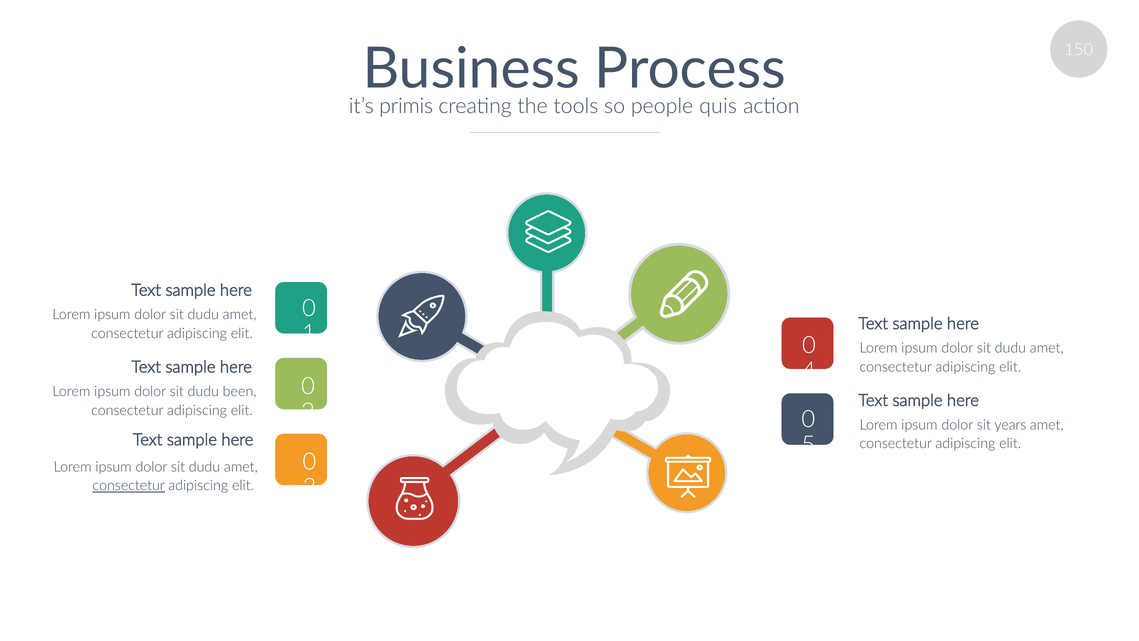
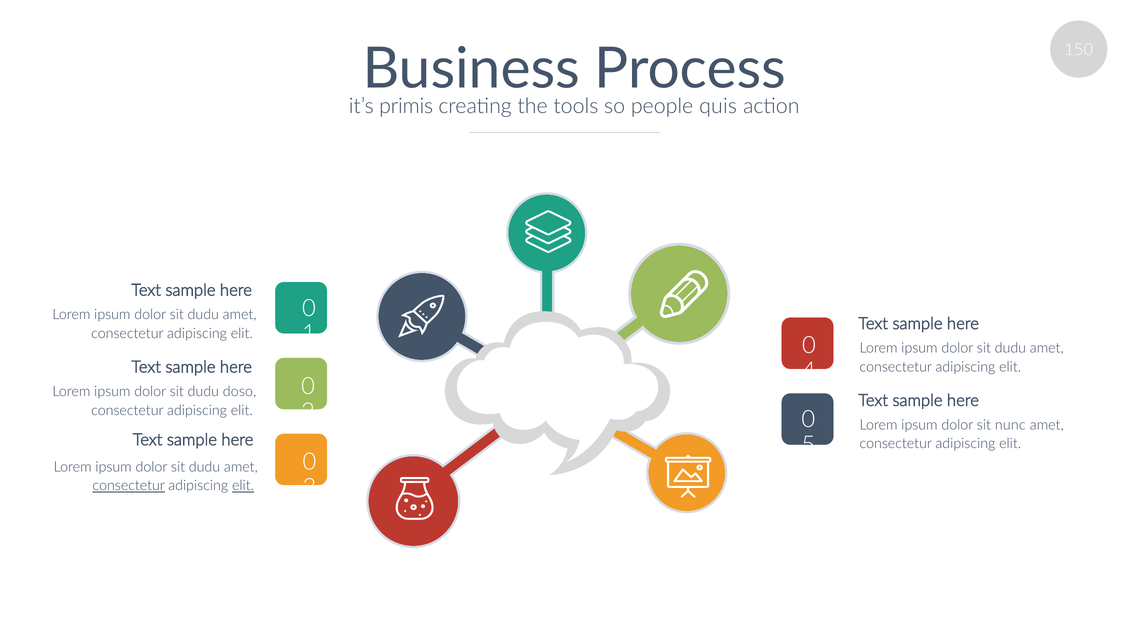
been: been -> doso (240, 391)
years: years -> nunc (1010, 425)
elit underline: none -> present (243, 485)
